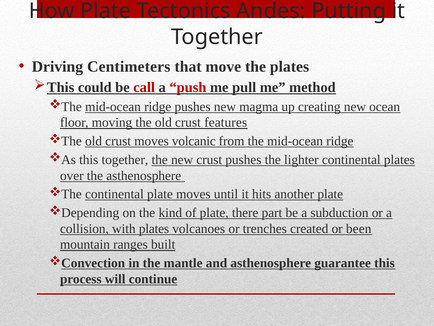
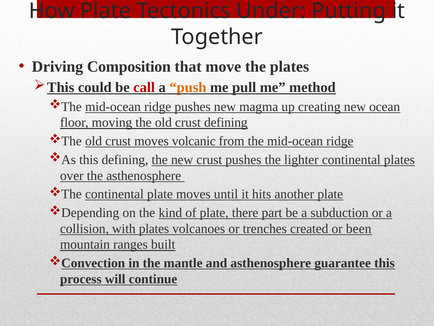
Andes: Andes -> Under (271, 11)
Centimeters: Centimeters -> Composition (129, 66)
push colour: red -> orange (188, 87)
crust features: features -> defining (226, 122)
this together: together -> defining (125, 159)
